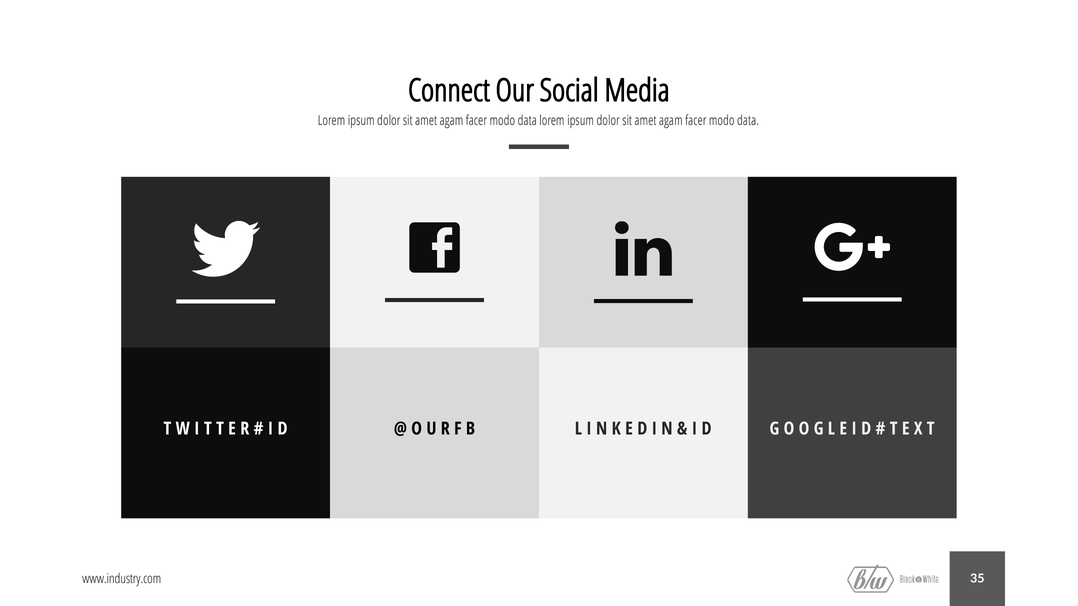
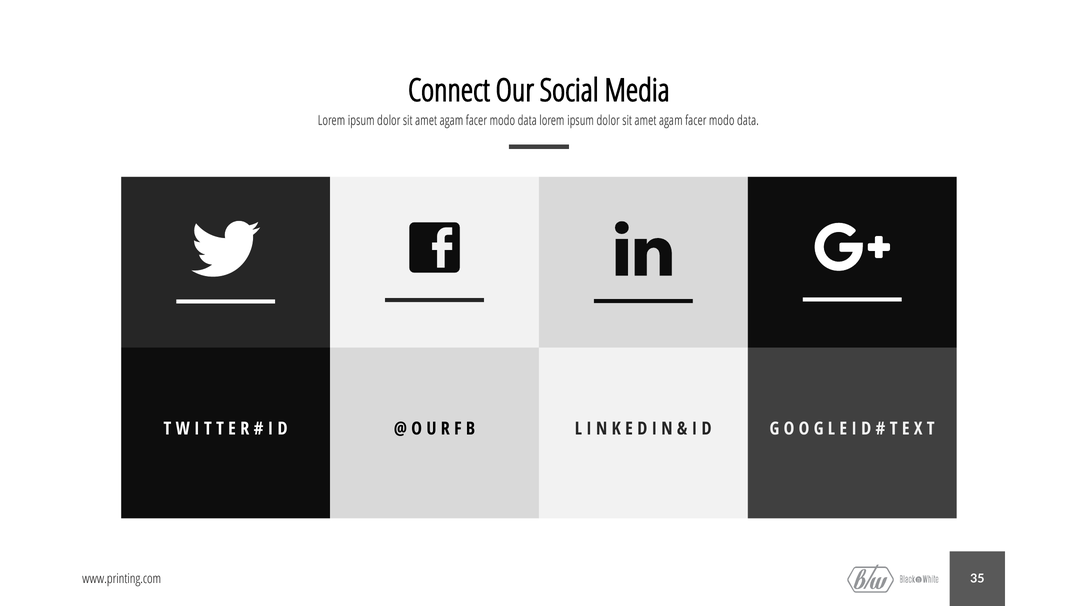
www.industry.com: www.industry.com -> www.printing.com (122, 579)
